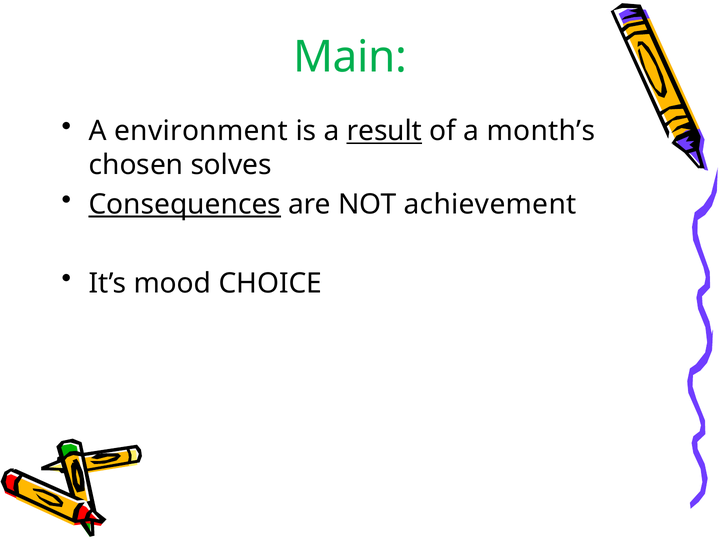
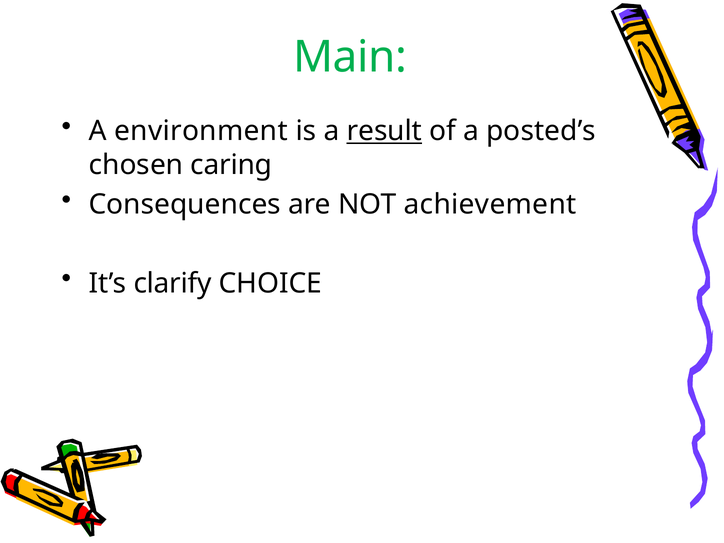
month’s: month’s -> posted’s (541, 131)
solves: solves -> caring (231, 165)
Consequences underline: present -> none (185, 204)
mood: mood -> clarify (173, 283)
